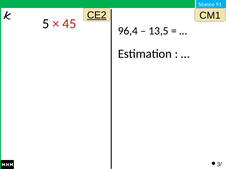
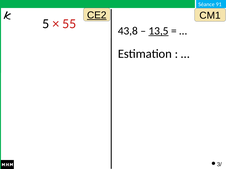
45: 45 -> 55 (69, 24)
96,4: 96,4 -> 43,8 (128, 31)
13,5 underline: none -> present (159, 31)
